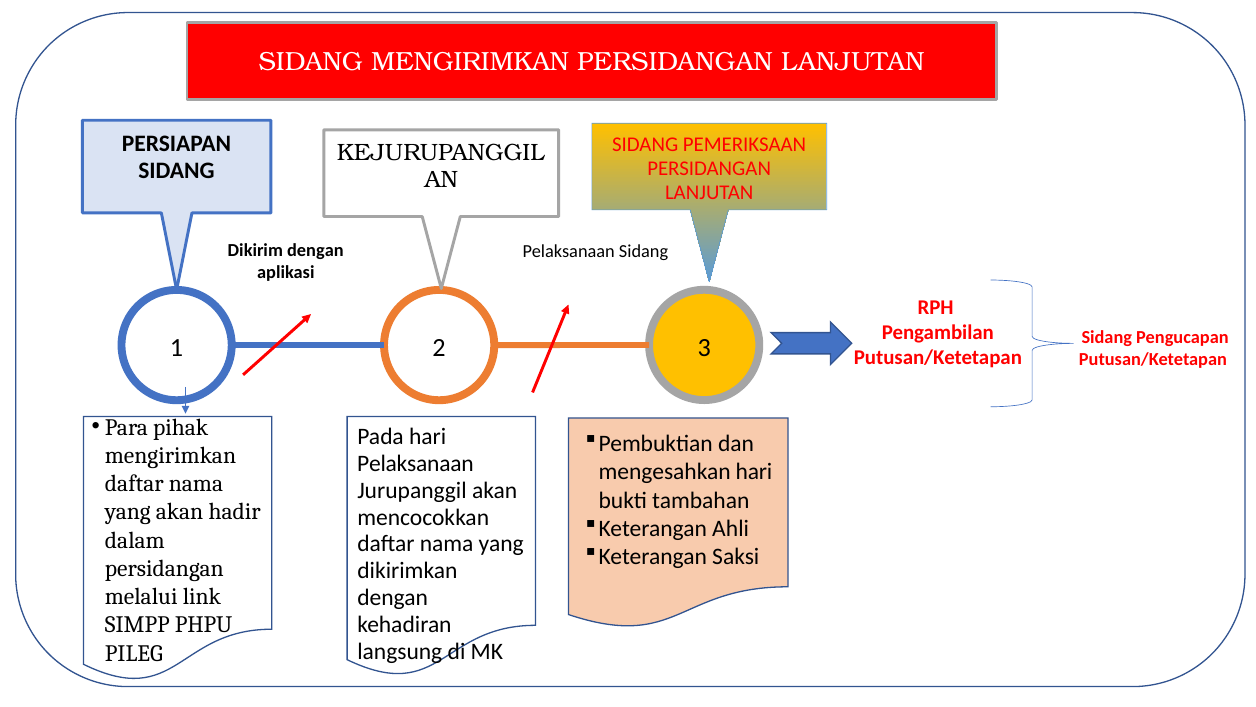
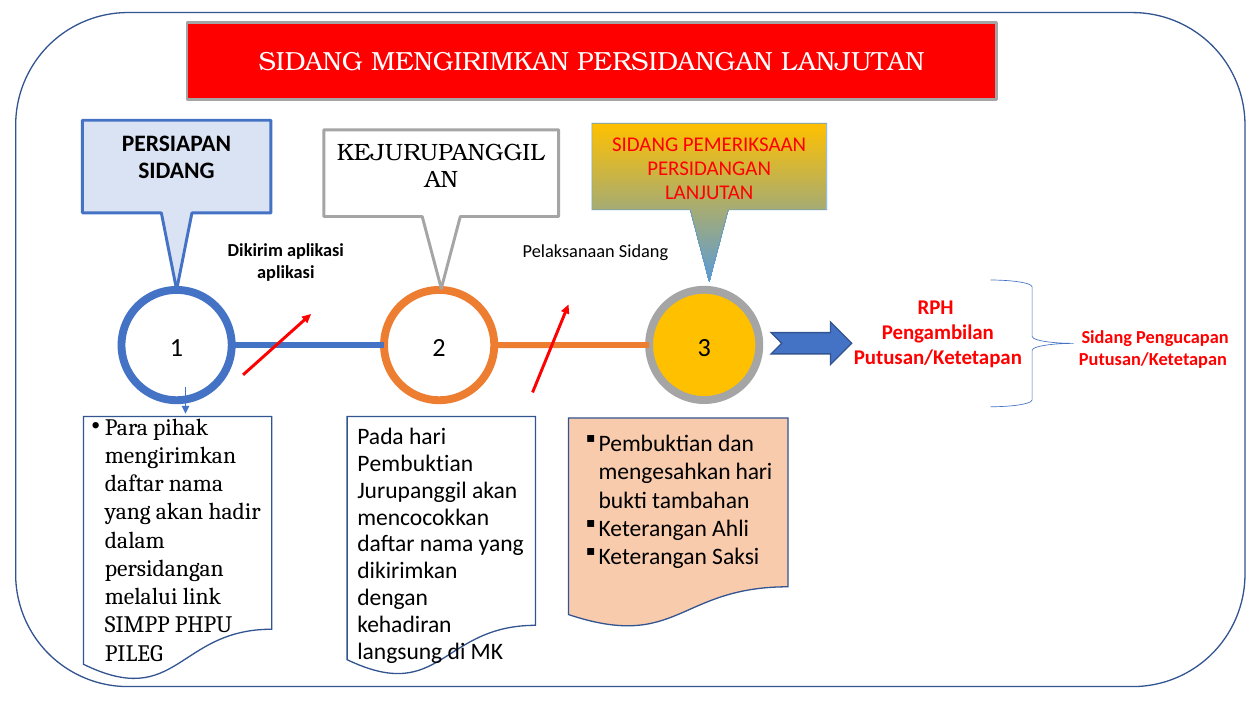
Dikirim dengan: dengan -> aplikasi (315, 250)
Pelaksanaan: Pelaksanaan -> Pembuktian (415, 463)
